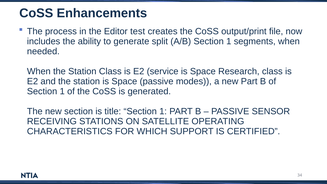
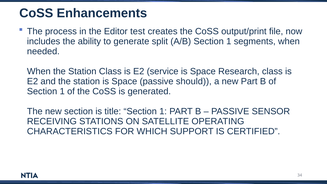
modes: modes -> should (194, 81)
